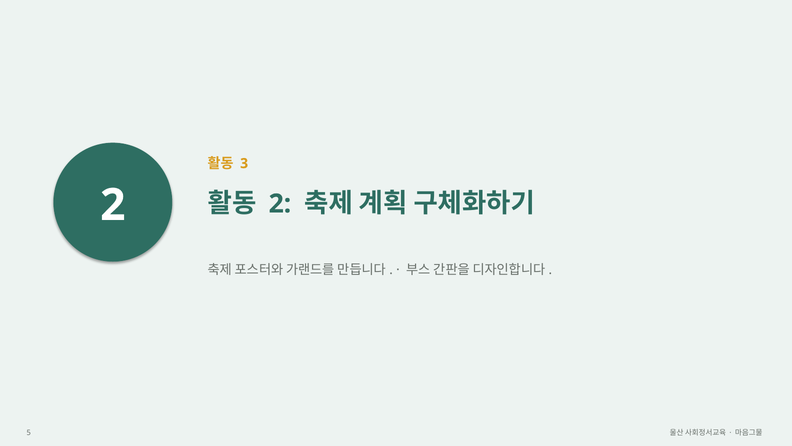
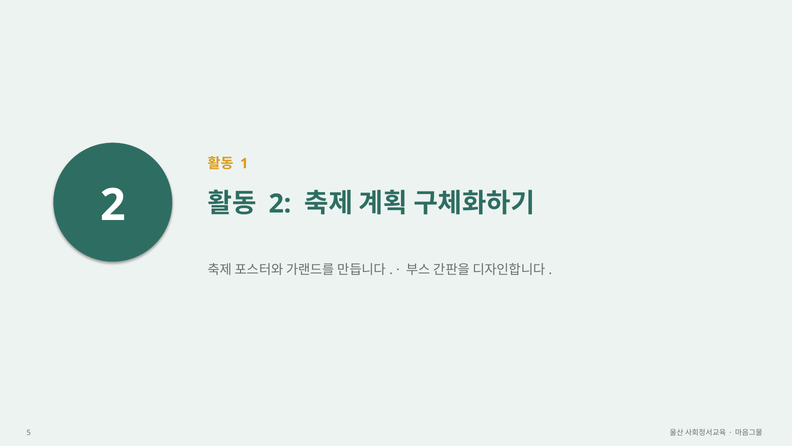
3: 3 -> 1 (244, 163)
